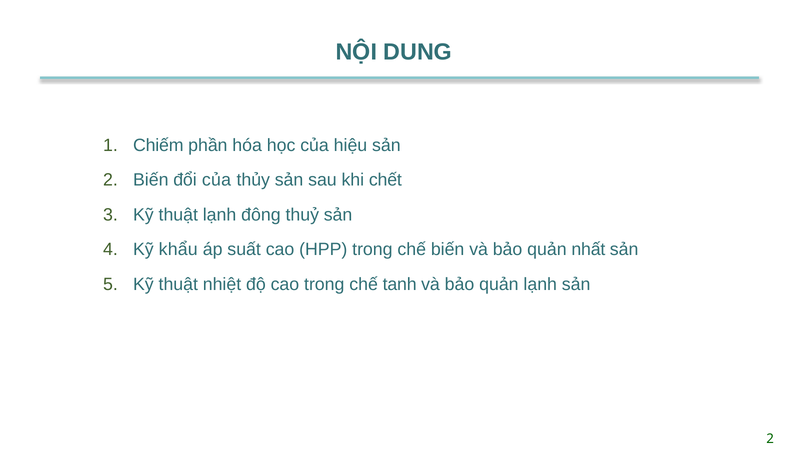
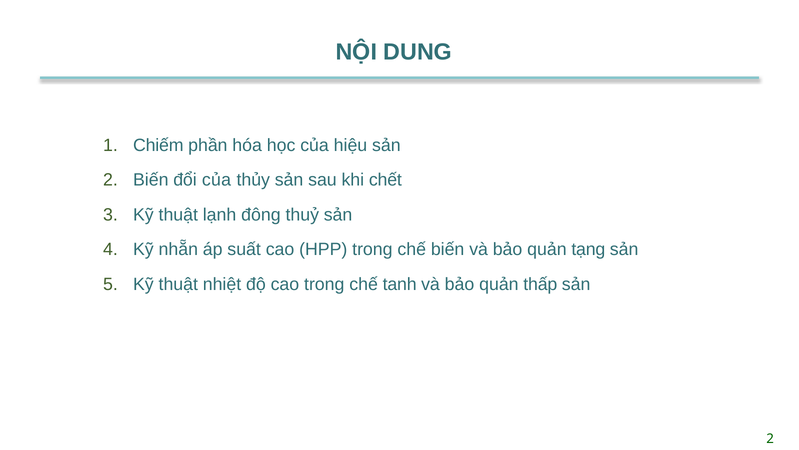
khẩu: khẩu -> nhẵn (178, 249)
nhất: nhất -> tạng (588, 249)
quản lạnh: lạnh -> thấp (540, 284)
